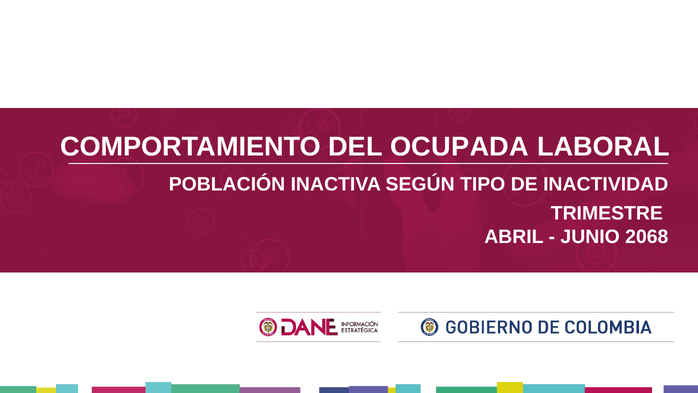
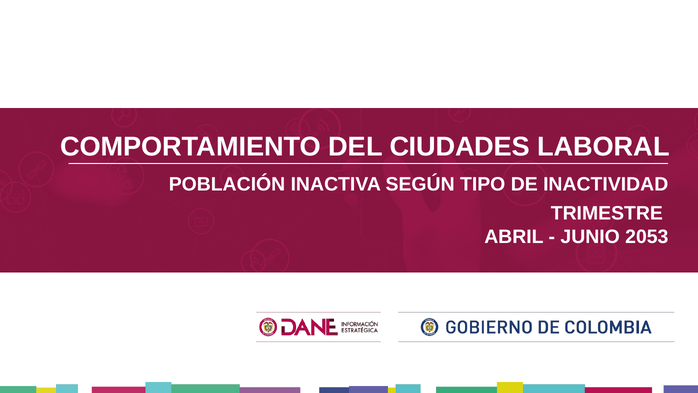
OCUPADA: OCUPADA -> CIUDADES (460, 146)
2068: 2068 -> 2053 (647, 237)
